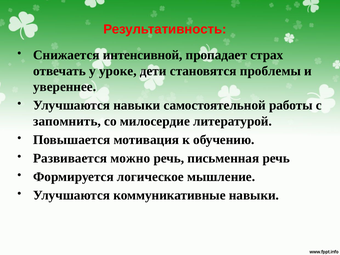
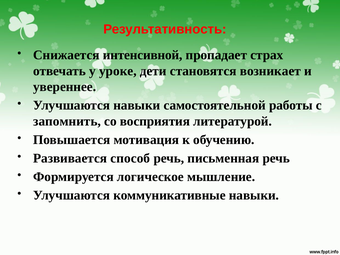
проблемы: проблемы -> возникает (270, 71)
милосердие: милосердие -> восприятия (155, 121)
можно: можно -> способ (130, 158)
